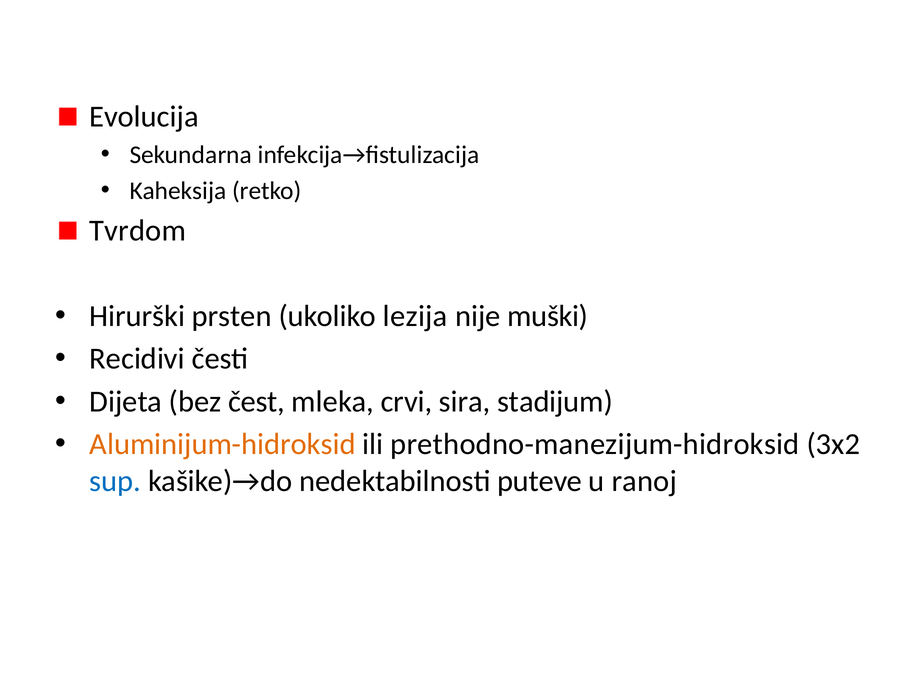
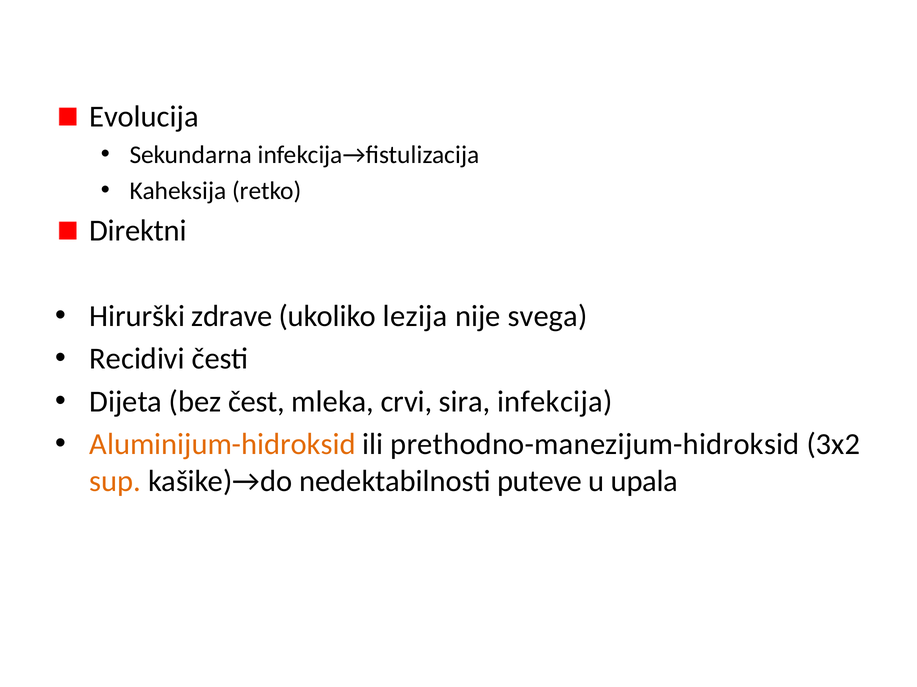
Tvrdom: Tvrdom -> Direktni (138, 231)
prsten: prsten -> zdrave (232, 317)
muški: muški -> svega (548, 317)
stadijum: stadijum -> infekcija (555, 402)
sup colour: blue -> orange (115, 482)
ranoj: ranoj -> upala (644, 482)
